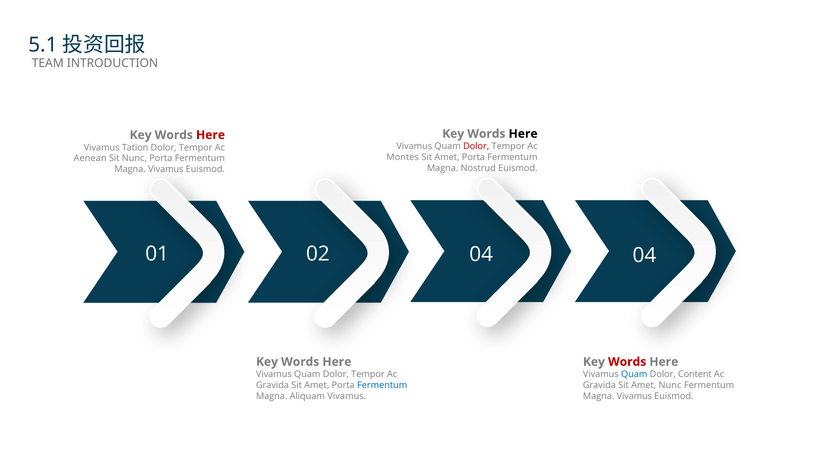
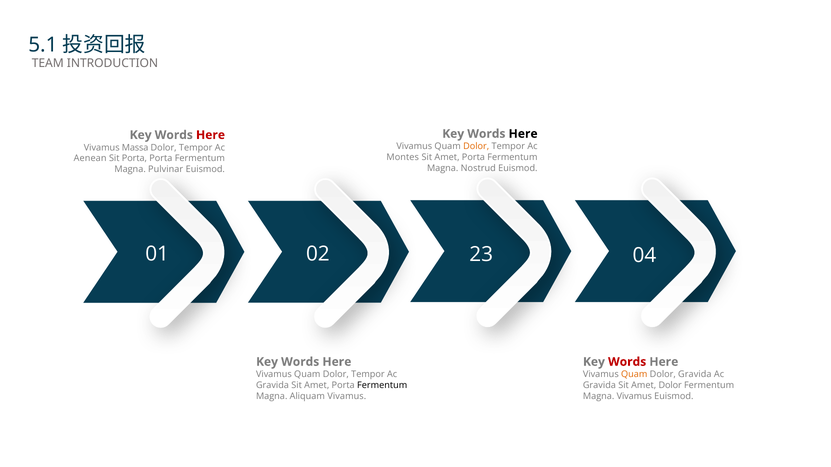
Dolor colour: red -> orange (476, 146)
Tation: Tation -> Massa (135, 148)
Sit Nunc: Nunc -> Porta (134, 159)
Vivamus: Vivamus -> Pulvinar (166, 170)
02 04: 04 -> 23 (481, 255)
Quam colour: blue -> orange (634, 375)
Dolor Content: Content -> Gravida (695, 375)
Fermentum colour: blue -> black (382, 386)
Amet Nunc: Nunc -> Dolor (670, 386)
